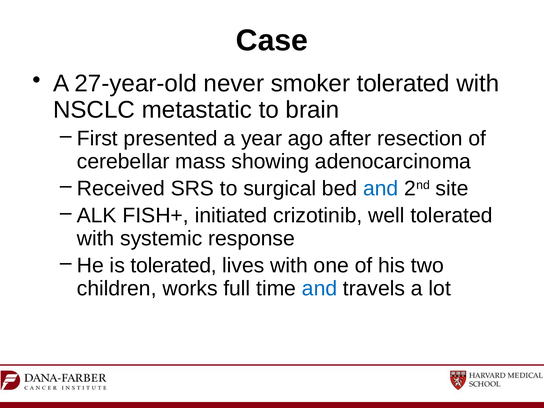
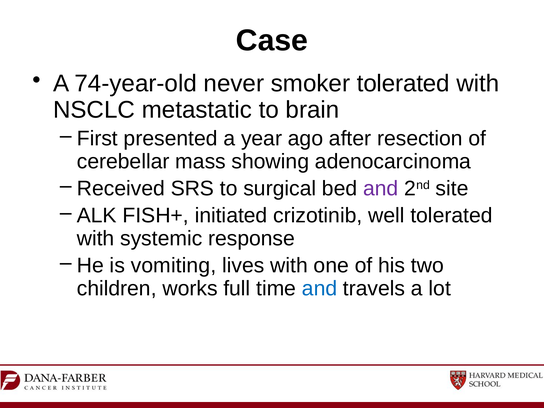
27-year-old: 27-year-old -> 74-year-old (136, 84)
and colour: blue -> purple (381, 188)
is tolerated: tolerated -> vomiting (174, 266)
